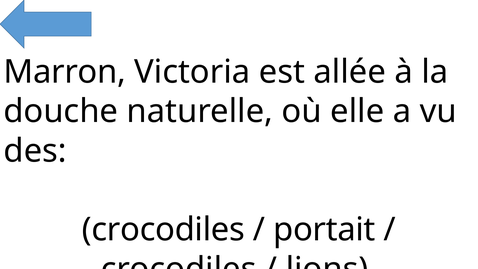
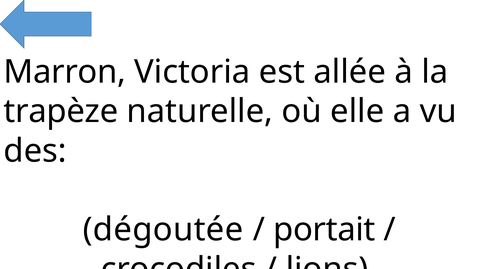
douche: douche -> trapèze (61, 111)
crocodiles: crocodiles -> dégoutée (163, 230)
